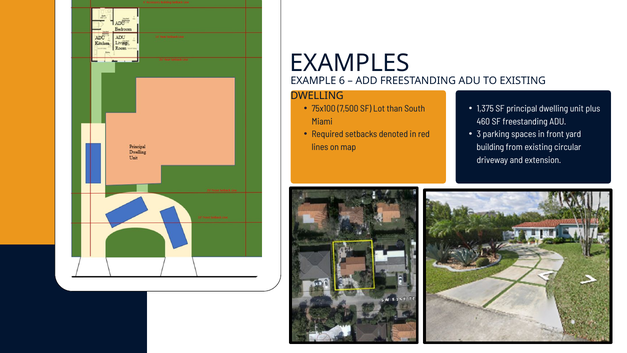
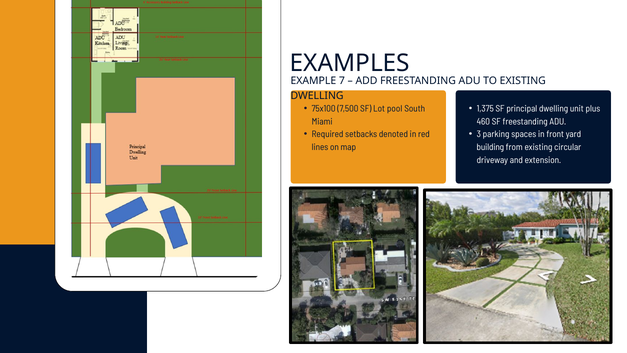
6: 6 -> 7 (342, 81)
than: than -> pool (395, 109)
